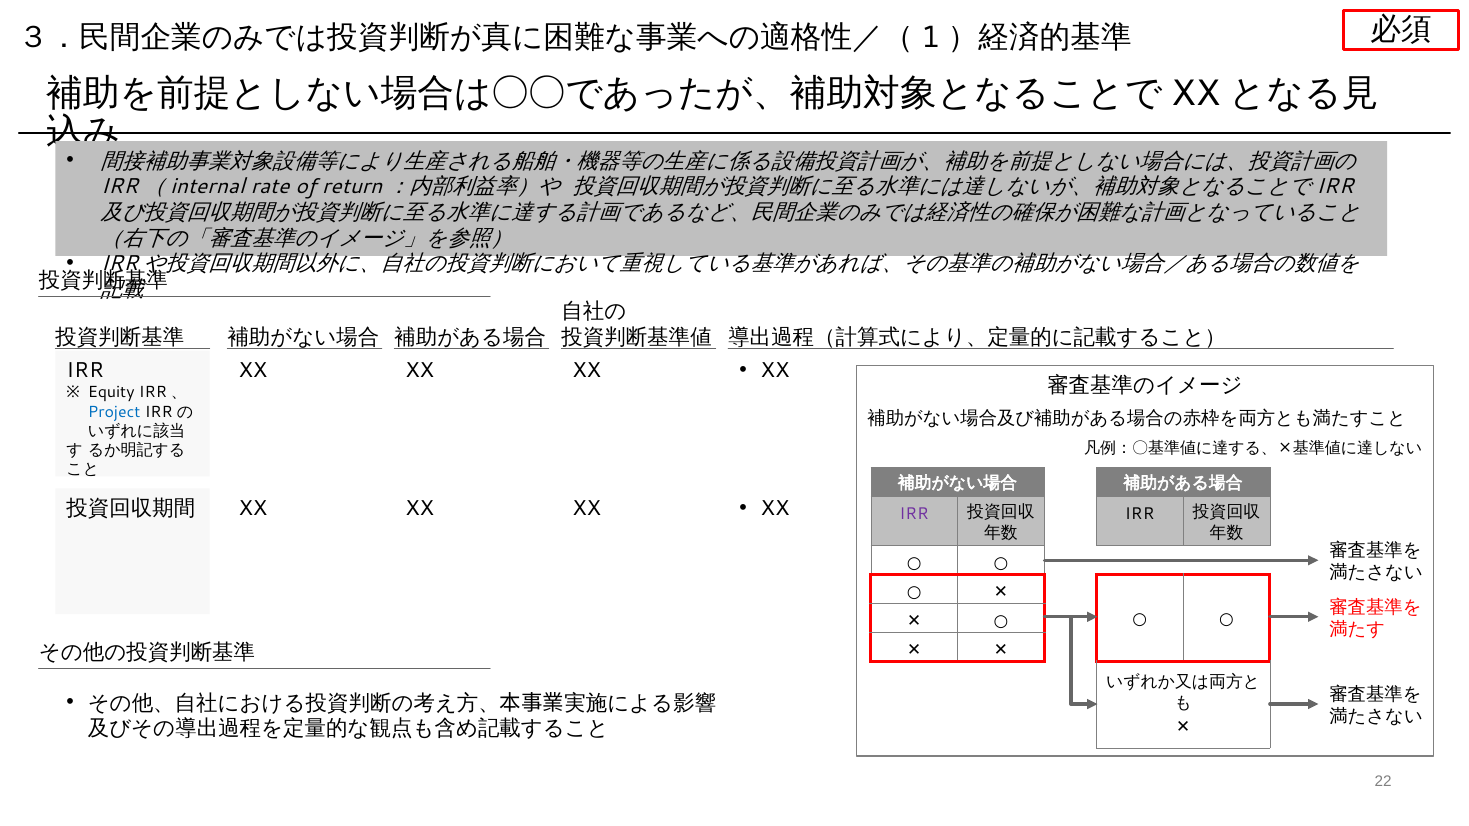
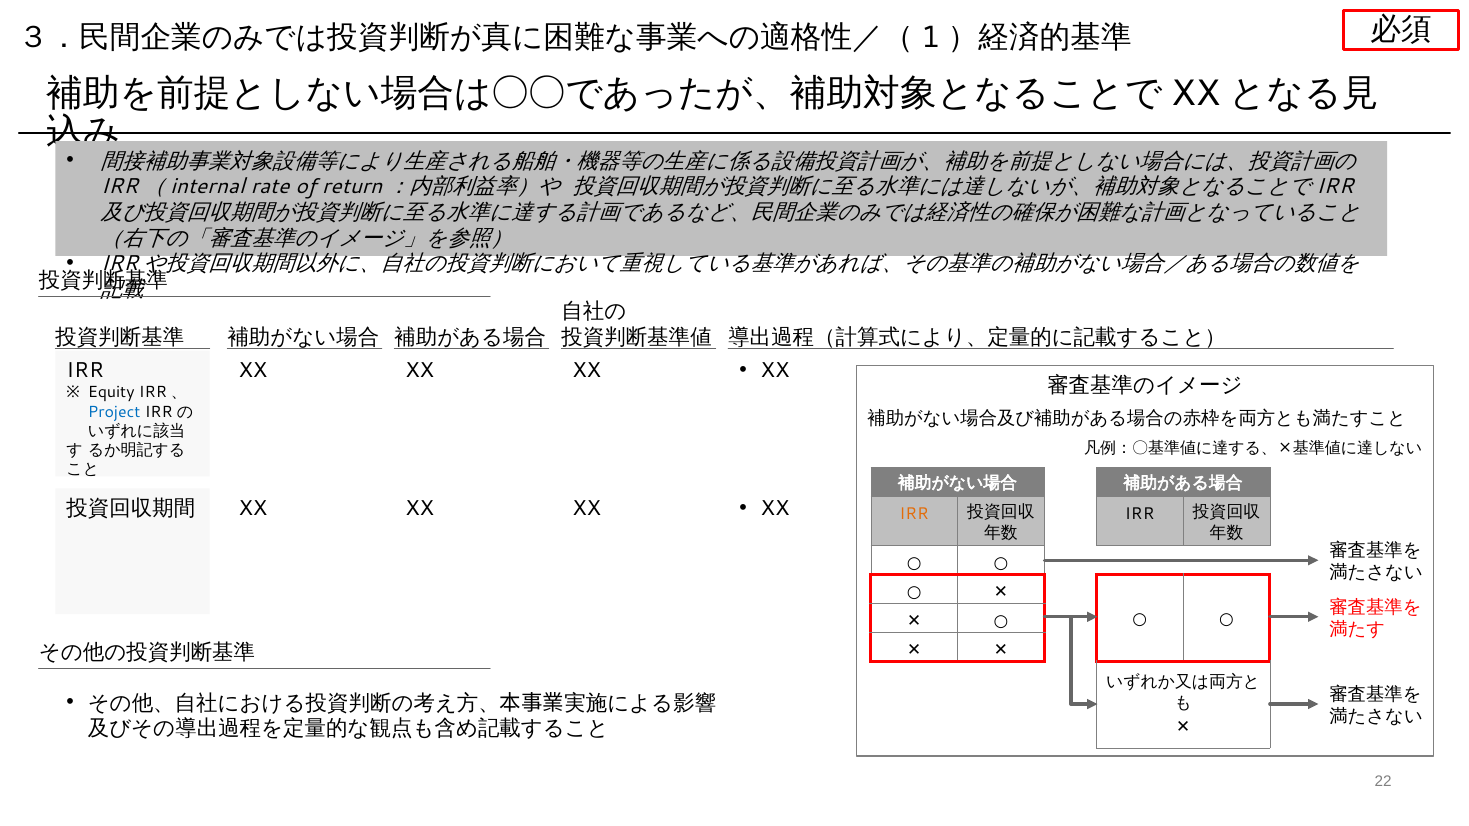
IRR colour: purple -> orange (914, 514)
